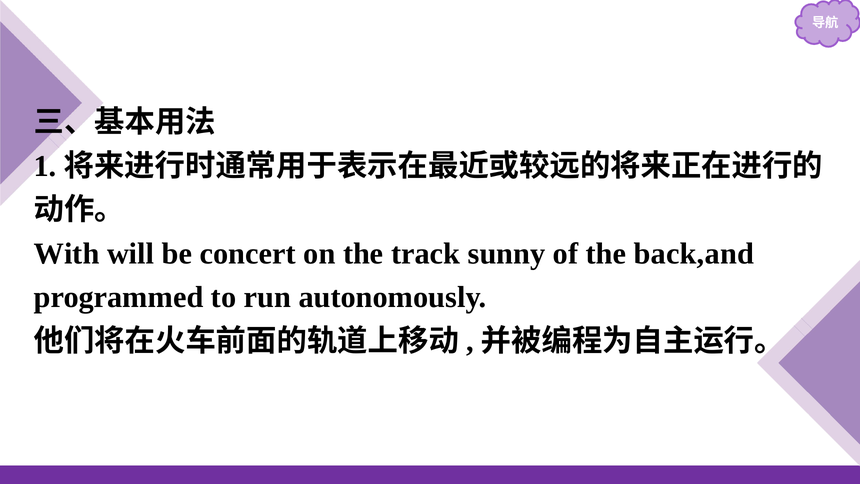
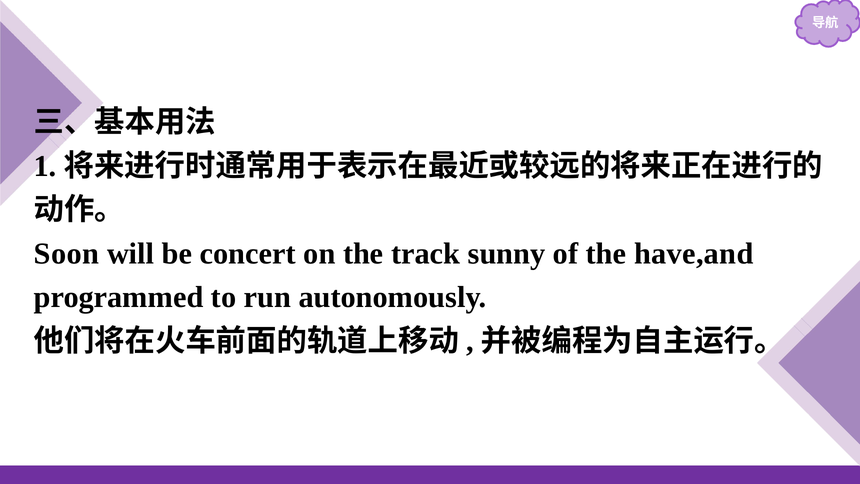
With: With -> Soon (66, 253)
back,and: back,and -> have,and (694, 253)
